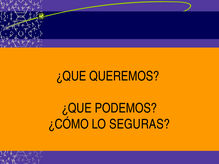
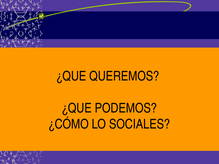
SEGURAS: SEGURAS -> SOCIALES (140, 124)
